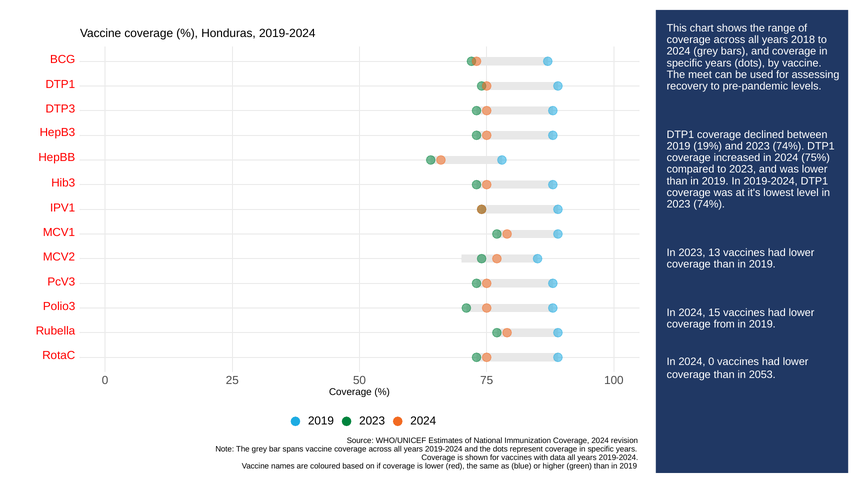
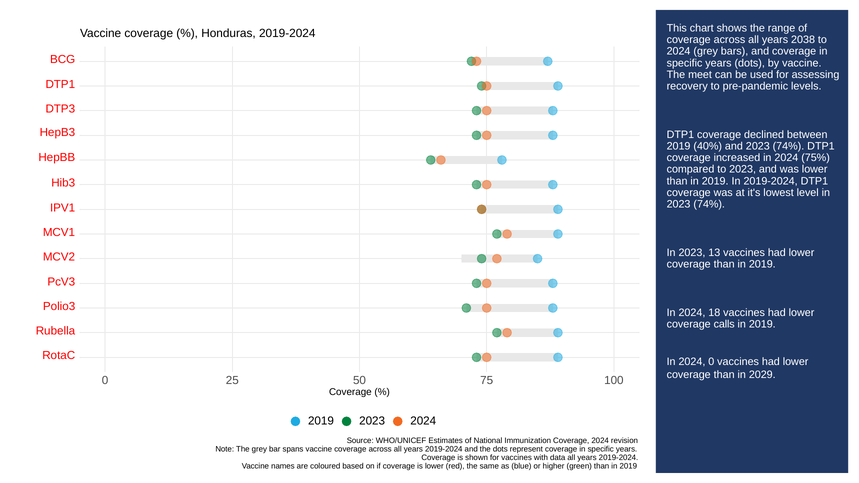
2018: 2018 -> 2038 (803, 40)
19%: 19% -> 40% (708, 146)
15: 15 -> 18 (714, 313)
from: from -> calls (724, 325)
2053: 2053 -> 2029 (762, 375)
